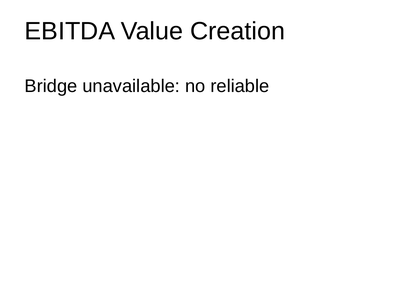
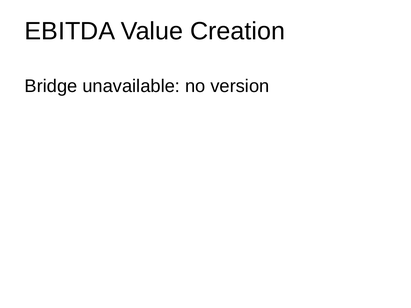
reliable: reliable -> version (240, 86)
